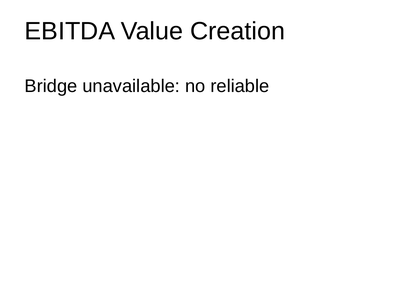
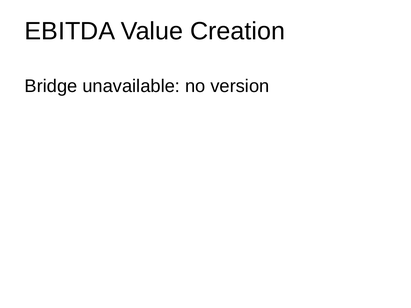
reliable: reliable -> version (240, 86)
